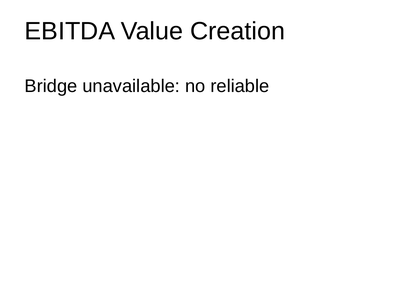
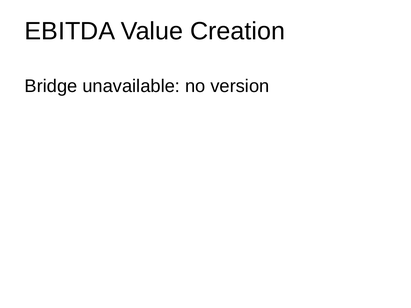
reliable: reliable -> version (240, 86)
